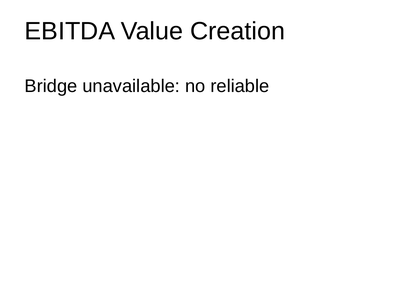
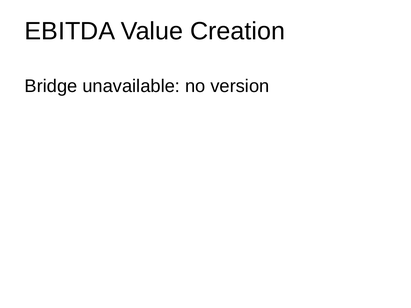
reliable: reliable -> version (240, 86)
